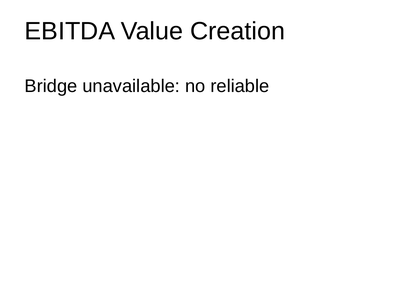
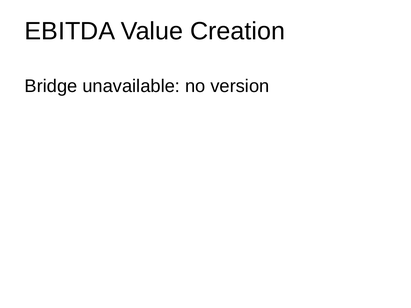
reliable: reliable -> version (240, 86)
